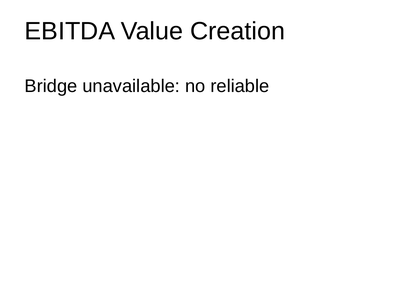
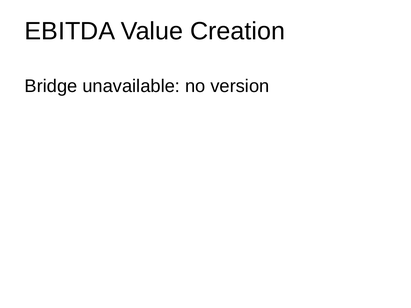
reliable: reliable -> version (240, 86)
